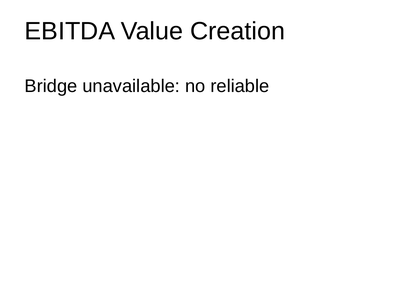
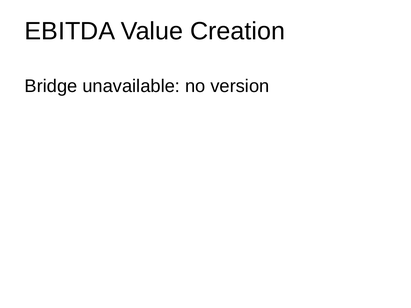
reliable: reliable -> version (240, 86)
